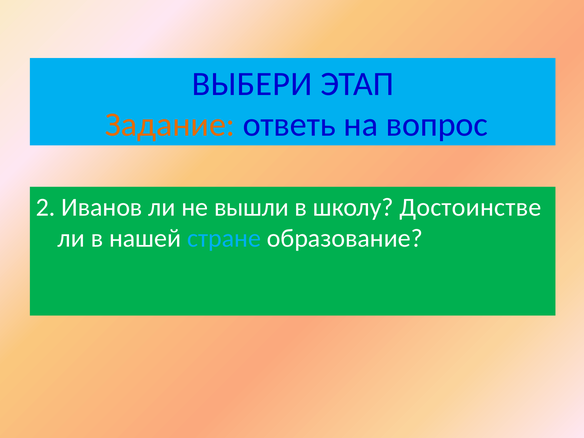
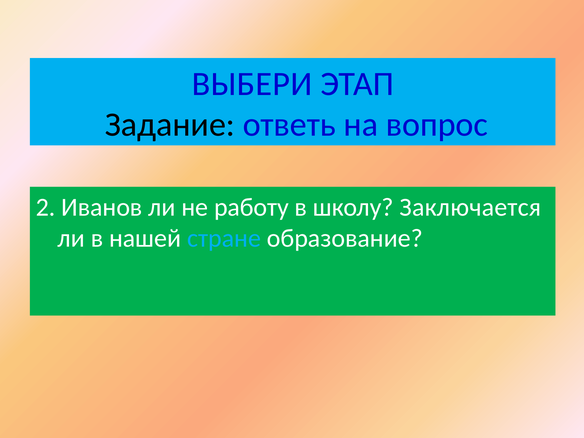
Задание colour: orange -> black (170, 125)
вышли: вышли -> работу (251, 207)
Достоинстве: Достоинстве -> Заключается (470, 207)
